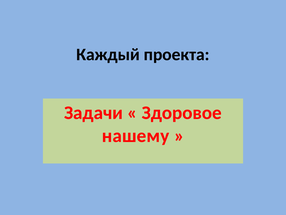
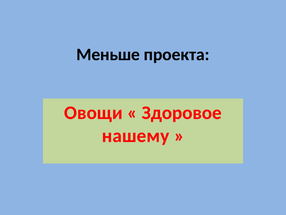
Каждый: Каждый -> Меньше (108, 54)
Задачи: Задачи -> Овощи (93, 113)
